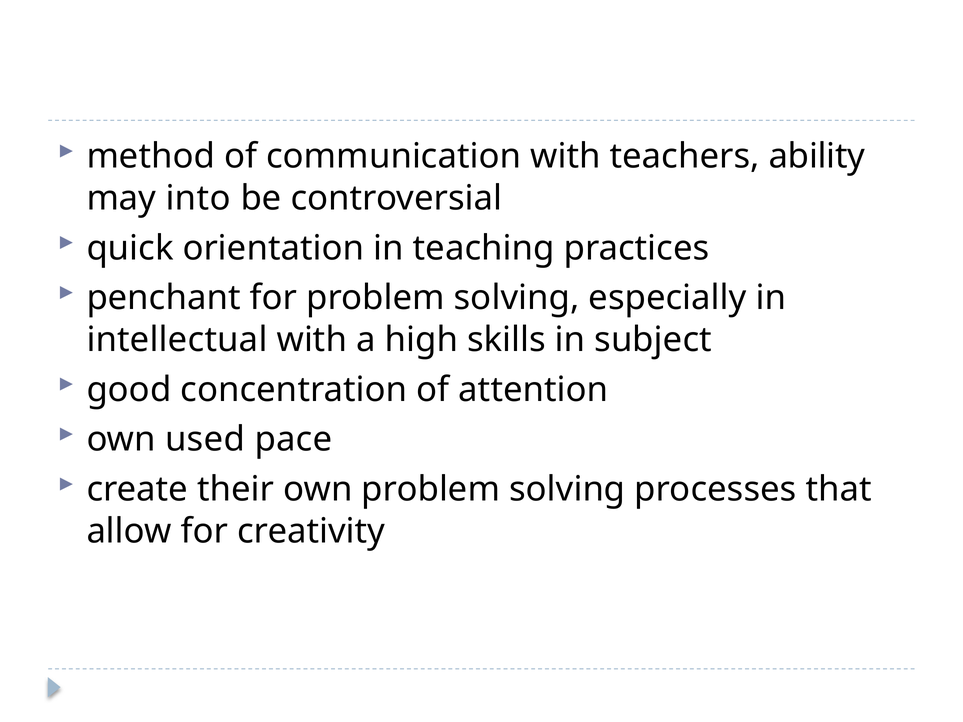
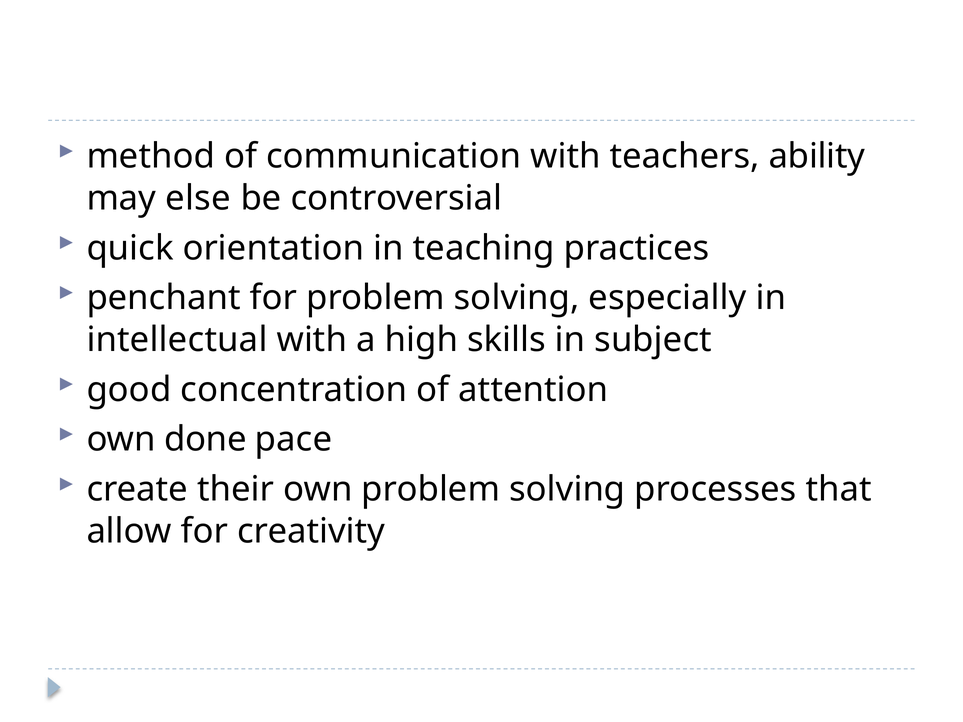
into: into -> else (198, 198)
used: used -> done (206, 440)
